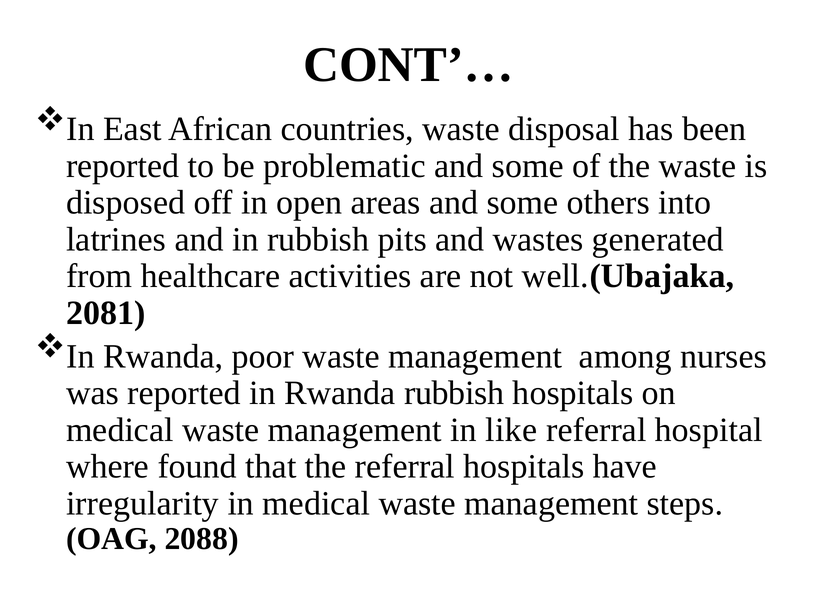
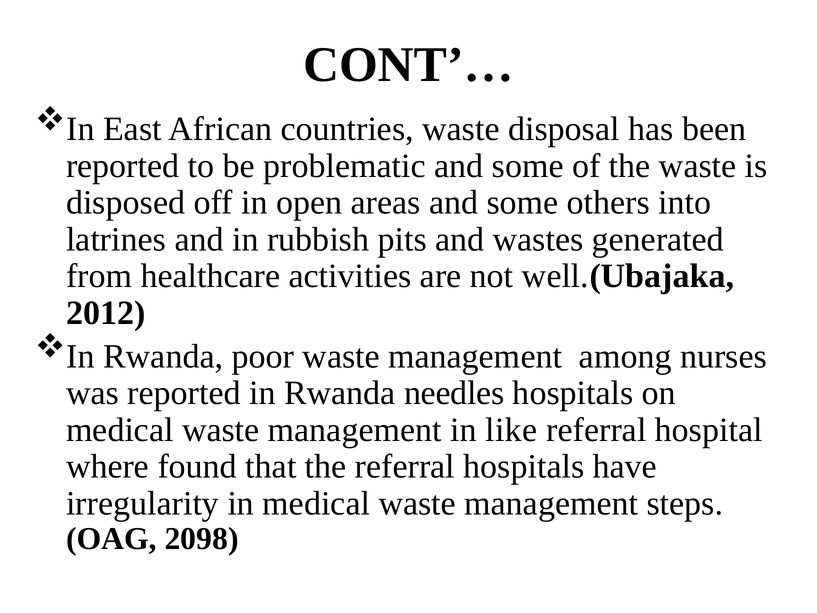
2081: 2081 -> 2012 (106, 313)
Rwanda rubbish: rubbish -> needles (454, 393)
2088: 2088 -> 2098 (202, 538)
